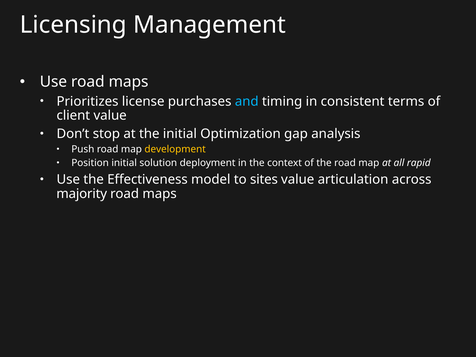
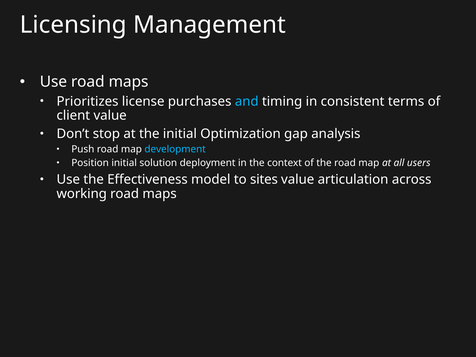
development colour: yellow -> light blue (175, 149)
rapid: rapid -> users (419, 163)
majority: majority -> working (82, 194)
